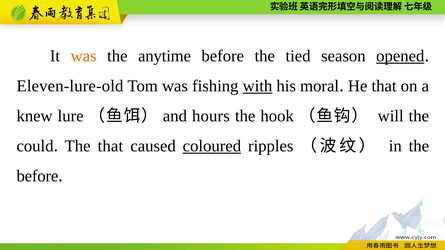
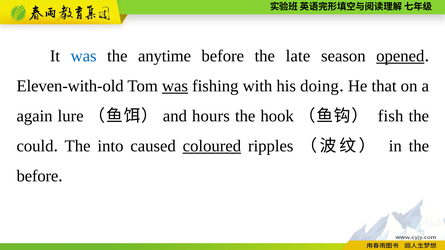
was colour: orange -> blue (84, 56)
tied: tied -> late (298, 56)
Eleven-lure-old: Eleven-lure-old -> Eleven-with-old (70, 86)
was underline: none -> present (175, 86)
with underline: present -> none (257, 86)
moral: moral -> doing (320, 86)
knew: knew -> again (35, 116)
will: will -> fish (391, 116)
The that: that -> into (110, 146)
